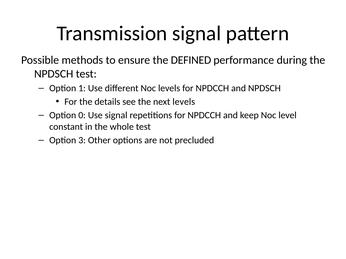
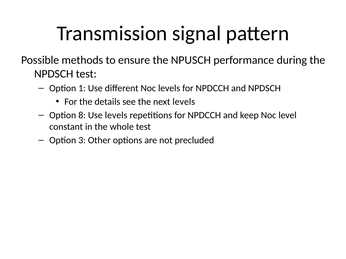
DEFINED: DEFINED -> NPUSCH (191, 60)
0: 0 -> 8 (82, 115)
Use signal: signal -> levels (116, 115)
